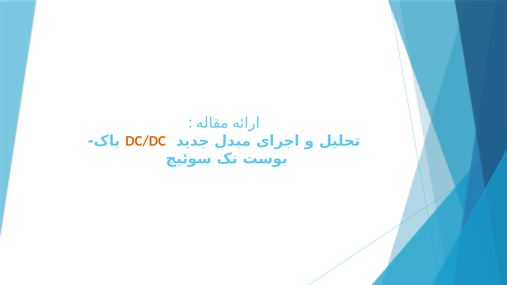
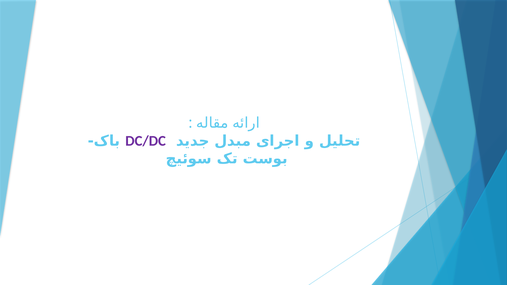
DC/DC colour: orange -> purple (146, 141)
